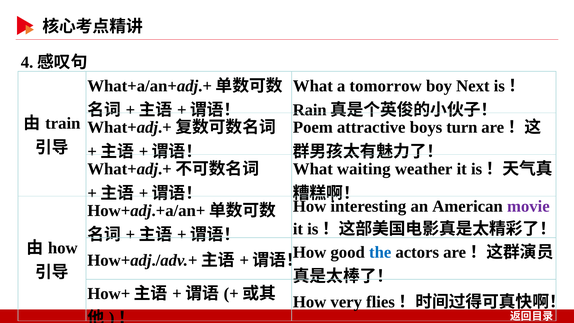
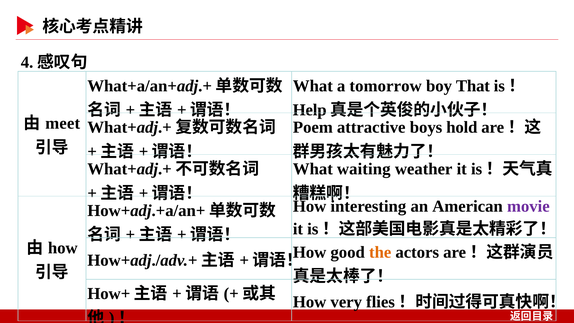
Next: Next -> That (473, 86)
Rain: Rain -> Help (310, 110)
train: train -> meet (63, 123)
turn: turn -> hold (462, 127)
the colour: blue -> orange (380, 252)
